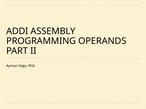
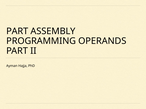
ADDI: ADDI -> PART (17, 31)
